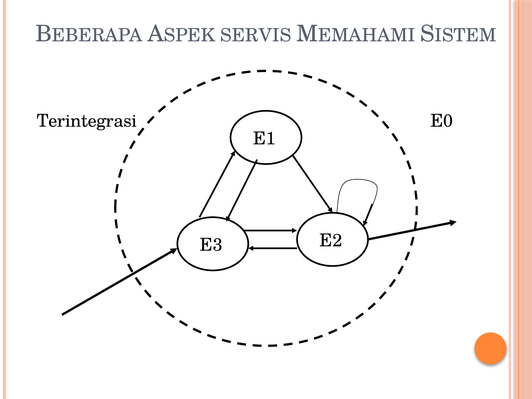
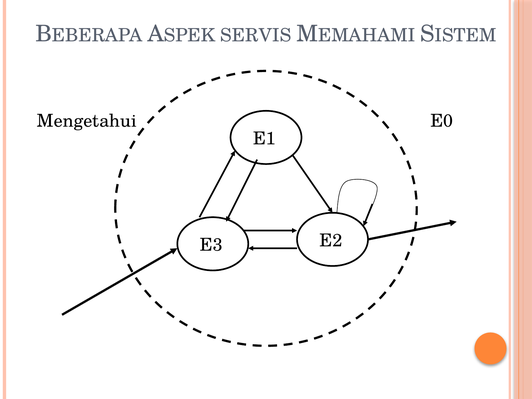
Terintegrasi: Terintegrasi -> Mengetahui (87, 121)
